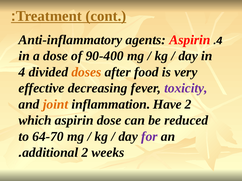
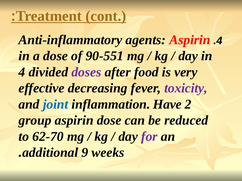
90-400: 90-400 -> 90-551 (105, 56)
doses colour: orange -> purple (86, 72)
joint colour: orange -> blue (56, 105)
which: which -> group (35, 121)
64-70: 64-70 -> 62-70 (48, 137)
additional 2: 2 -> 9 (85, 153)
